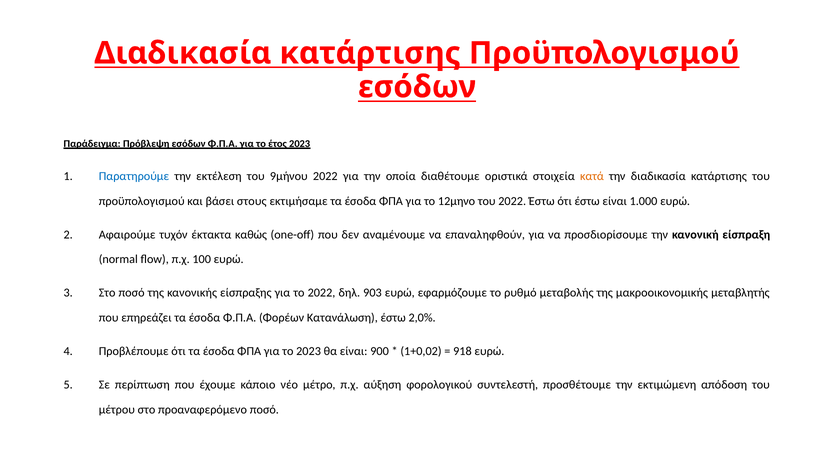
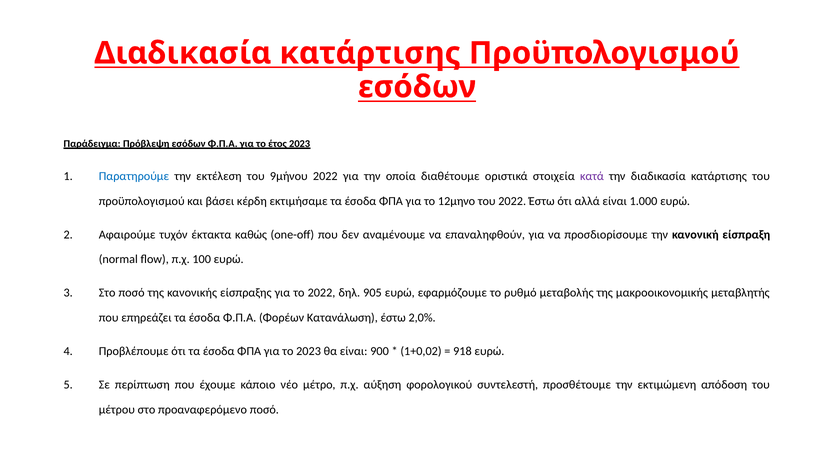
κατά colour: orange -> purple (592, 176)
στους: στους -> κέρδη (252, 201)
ότι έστω: έστω -> αλλά (587, 201)
903: 903 -> 905 (372, 293)
